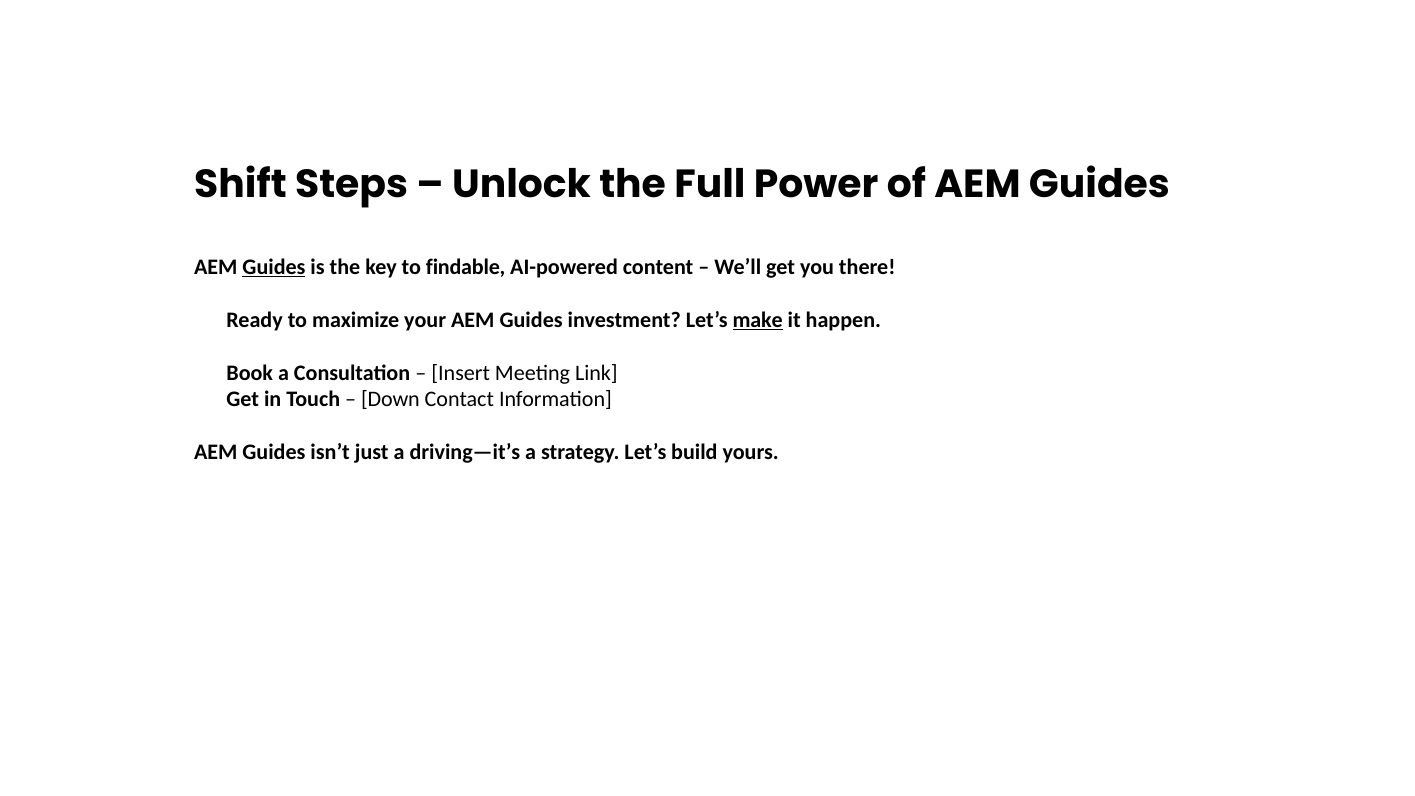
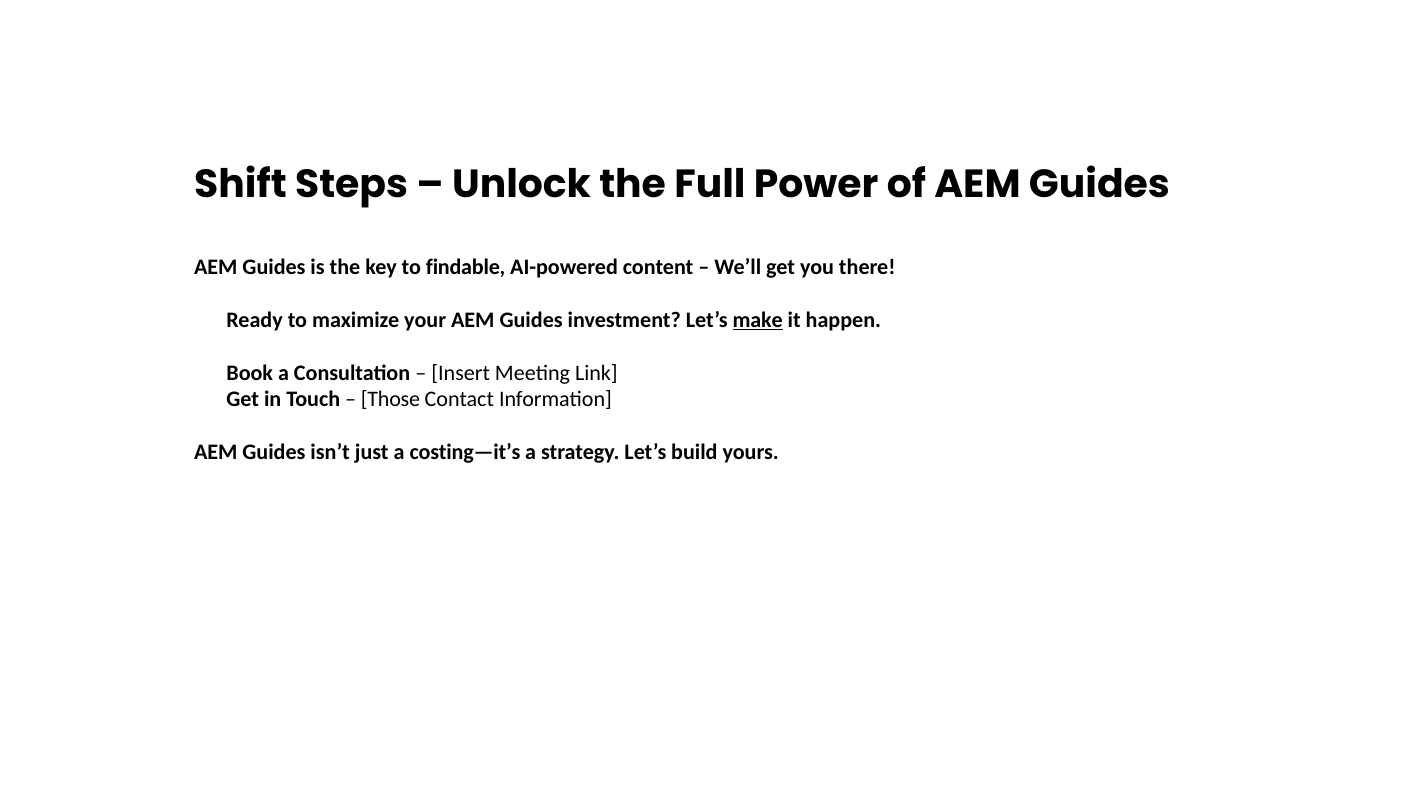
Guides underline: present -> none (274, 267)
Down: Down -> Those (390, 400)
driving—it’s: driving—it’s -> costing—it’s (465, 453)
